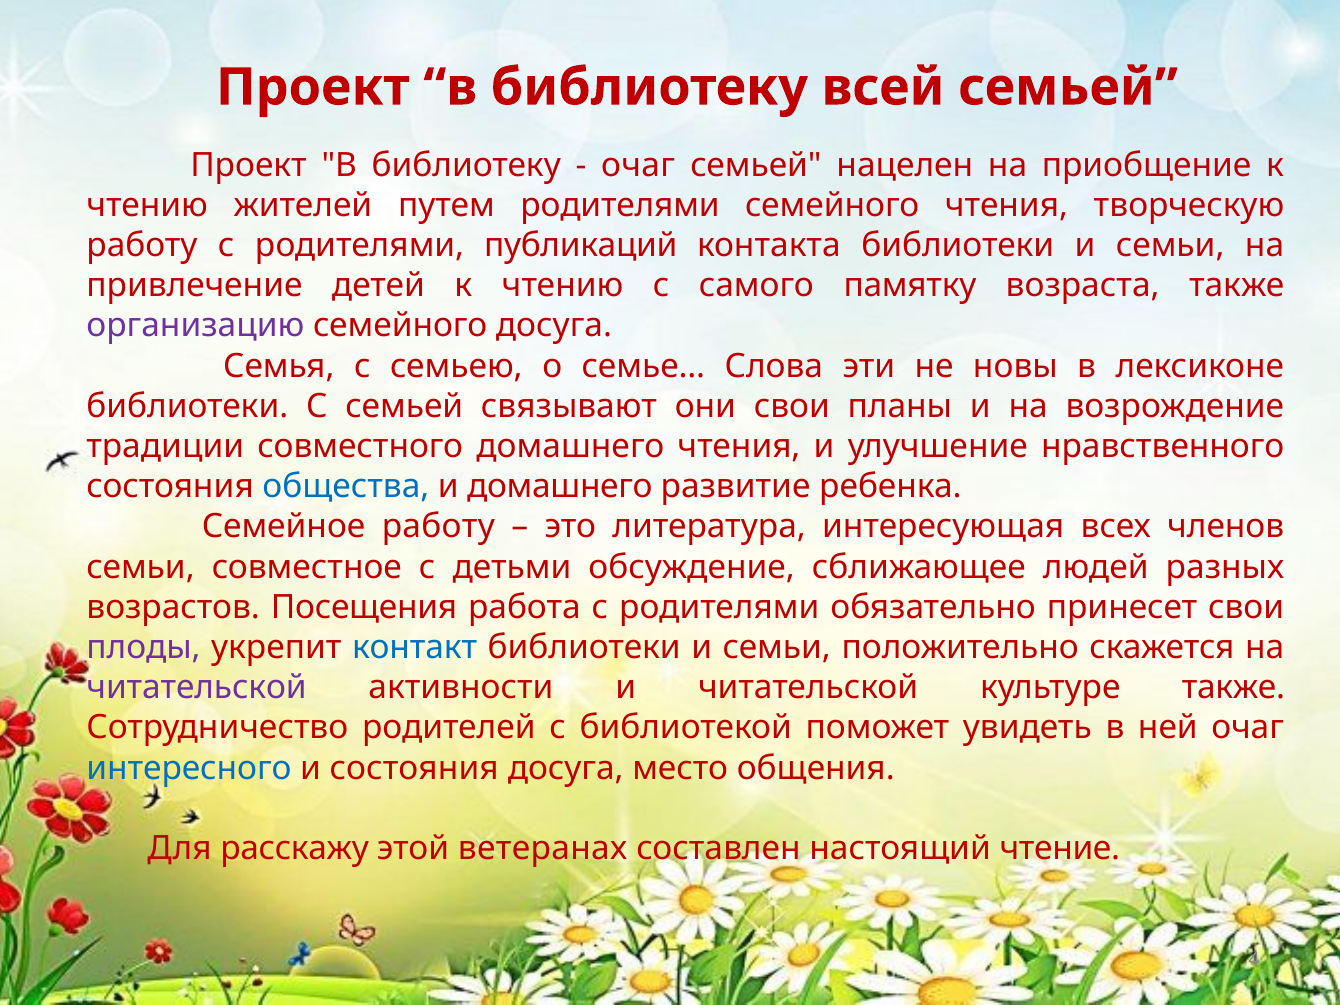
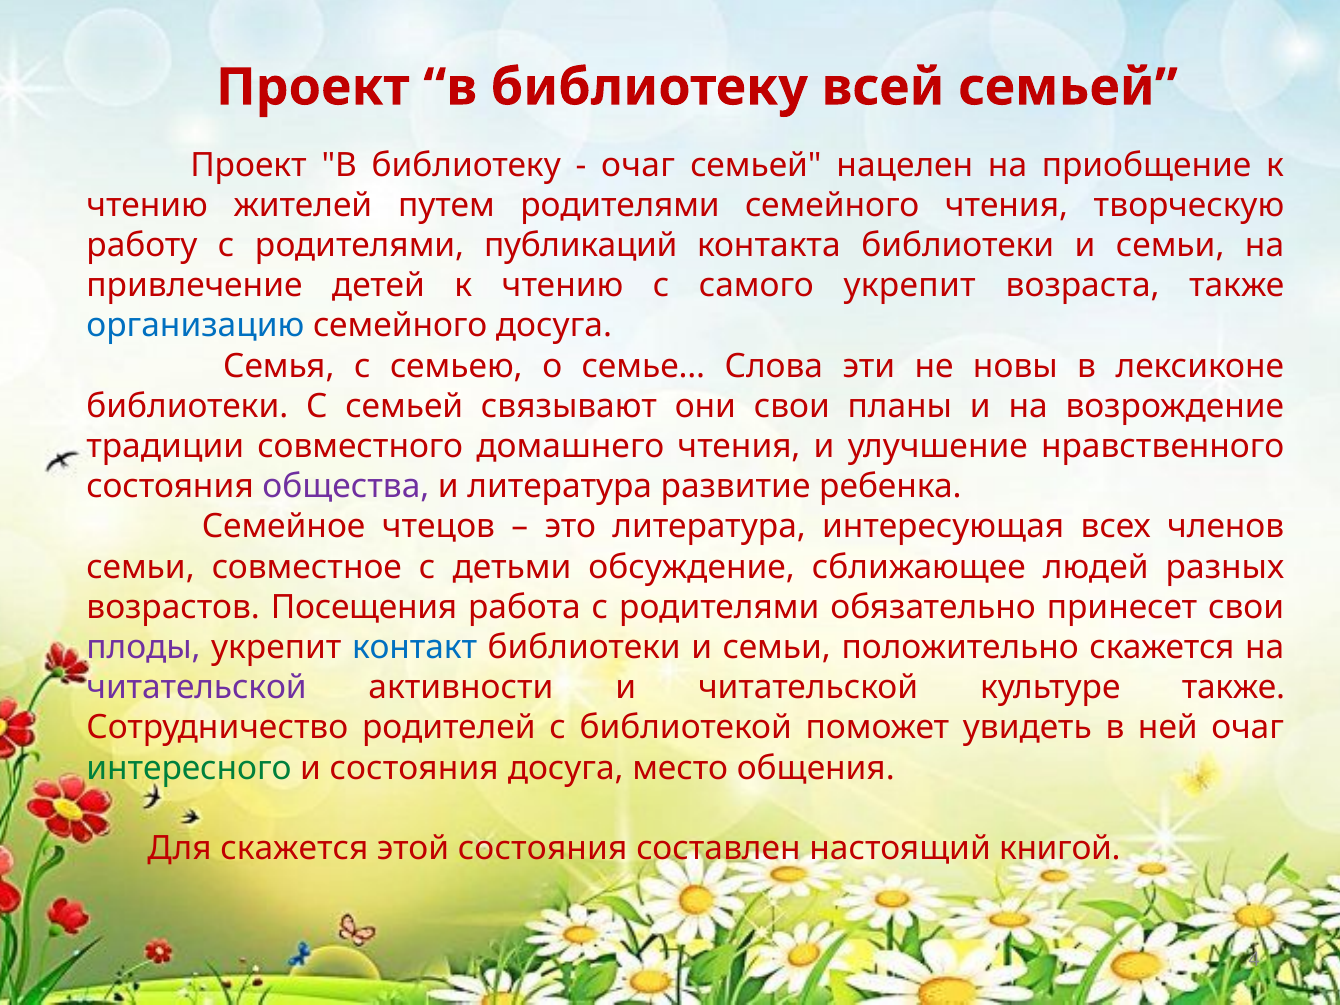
самого памятку: памятку -> укрепит (910, 286)
организацию colour: purple -> blue (195, 326)
общества colour: blue -> purple (346, 487)
и домашнего: домашнего -> литература (560, 487)
Семейное работу: работу -> чтецов (438, 527)
интересного colour: blue -> green (189, 768)
Для расскажу: расскажу -> скажется (294, 848)
этой ветеранах: ветеранах -> состояния (543, 848)
чтение: чтение -> книгой (1060, 848)
